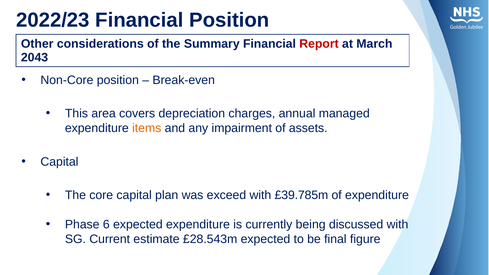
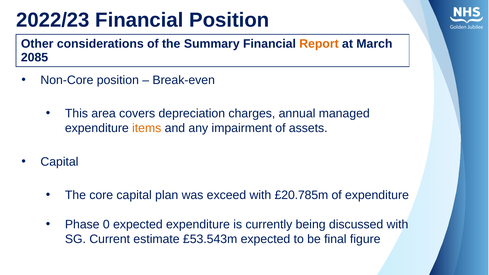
Report colour: red -> orange (319, 44)
2043: 2043 -> 2085 (35, 58)
£39.785m: £39.785m -> £20.785m (301, 195)
6: 6 -> 0 (106, 224)
£28.543m: £28.543m -> £53.543m (210, 239)
